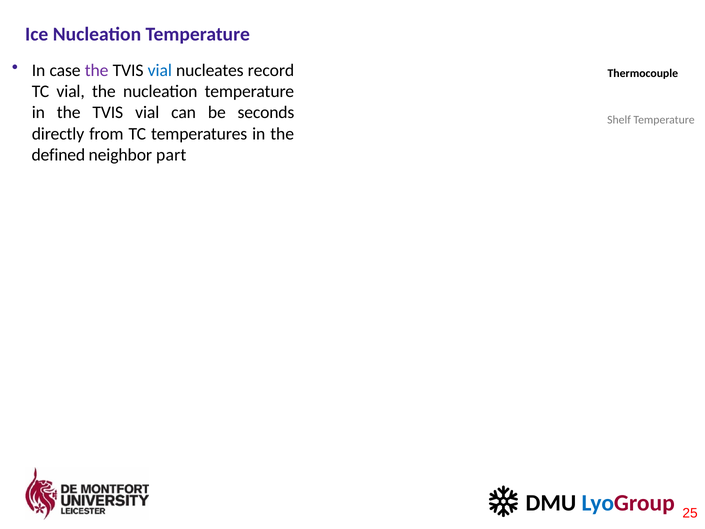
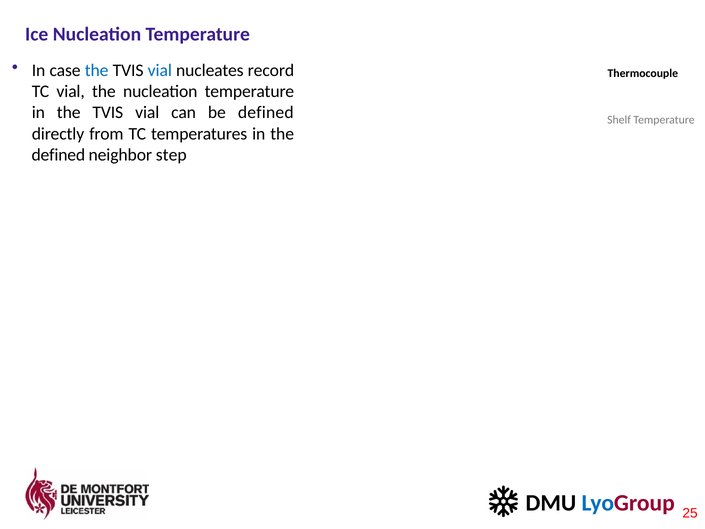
the colour: purple -> blue (97, 70)
be seconds: seconds -> defined (266, 113)
part: part -> step (171, 155)
